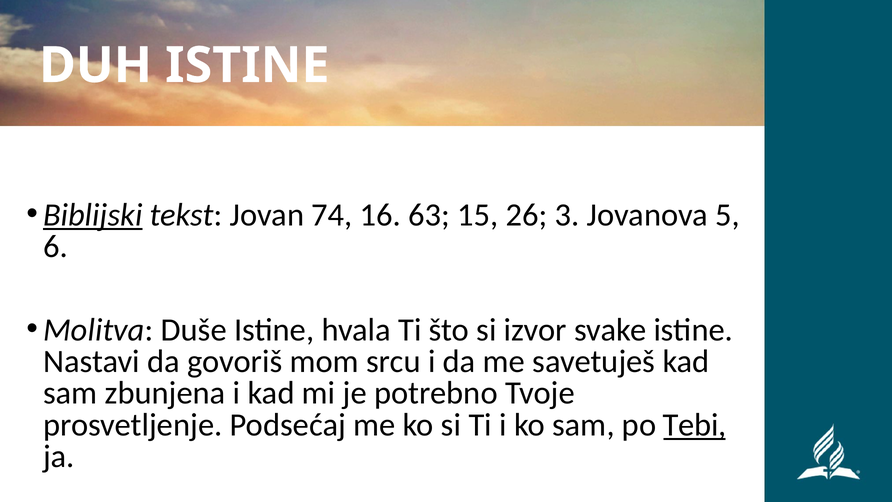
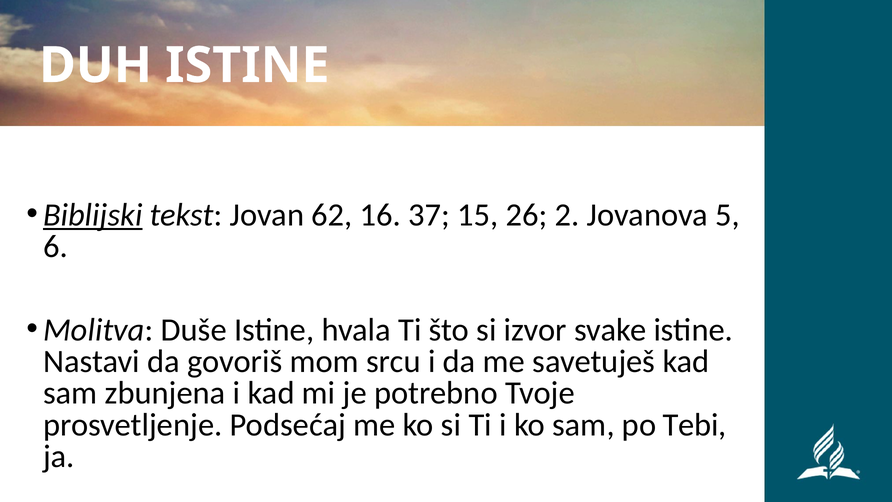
74: 74 -> 62 (332, 215)
63: 63 -> 37 (429, 215)
3: 3 -> 2 (567, 215)
Tebi underline: present -> none (695, 425)
